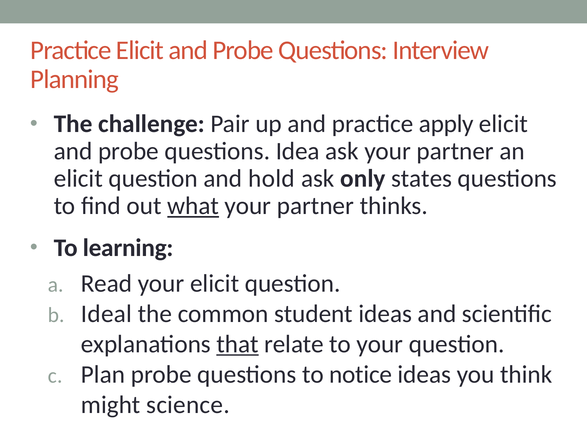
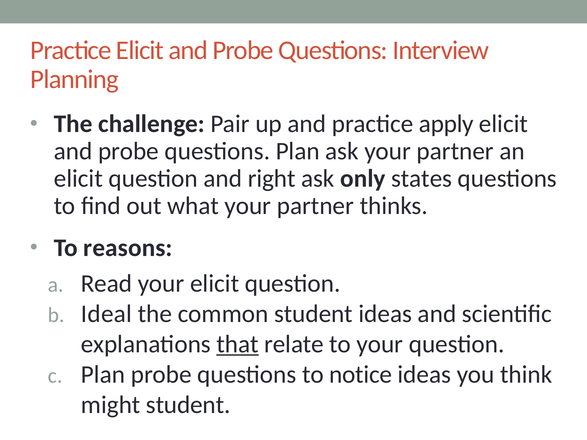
questions Idea: Idea -> Plan (298, 151)
hold: hold -> right (272, 179)
what underline: present -> none (193, 206)
learning: learning -> reasons (128, 248)
might science: science -> student (188, 405)
